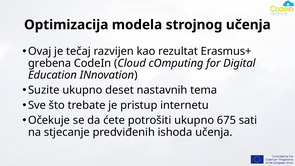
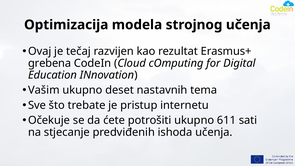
Suzite: Suzite -> Vašim (44, 90)
675: 675 -> 611 (226, 120)
